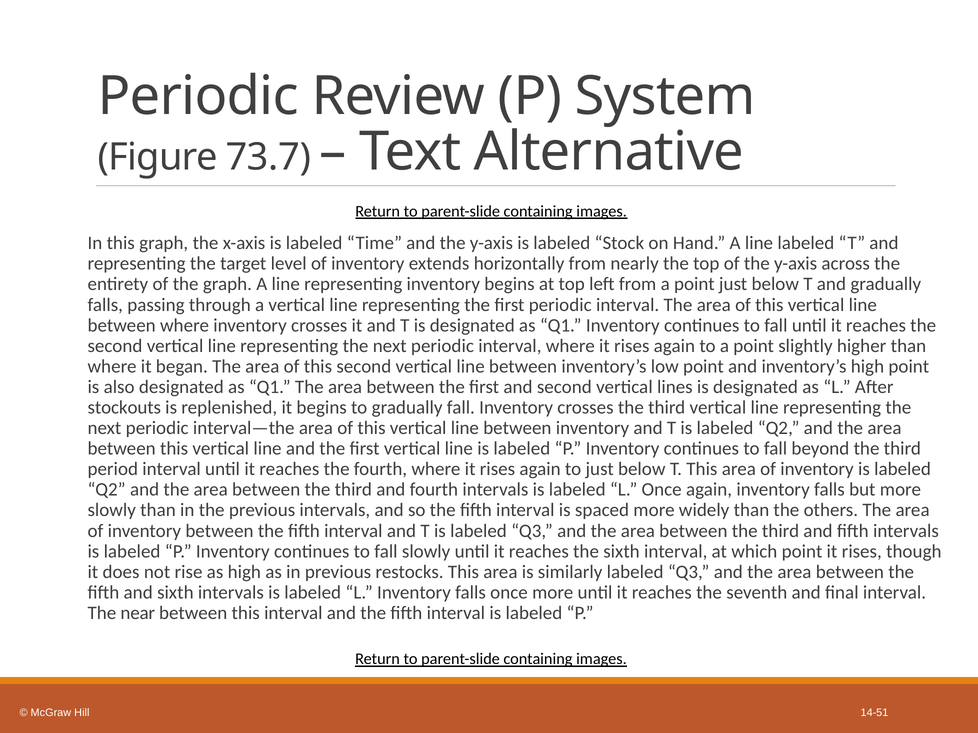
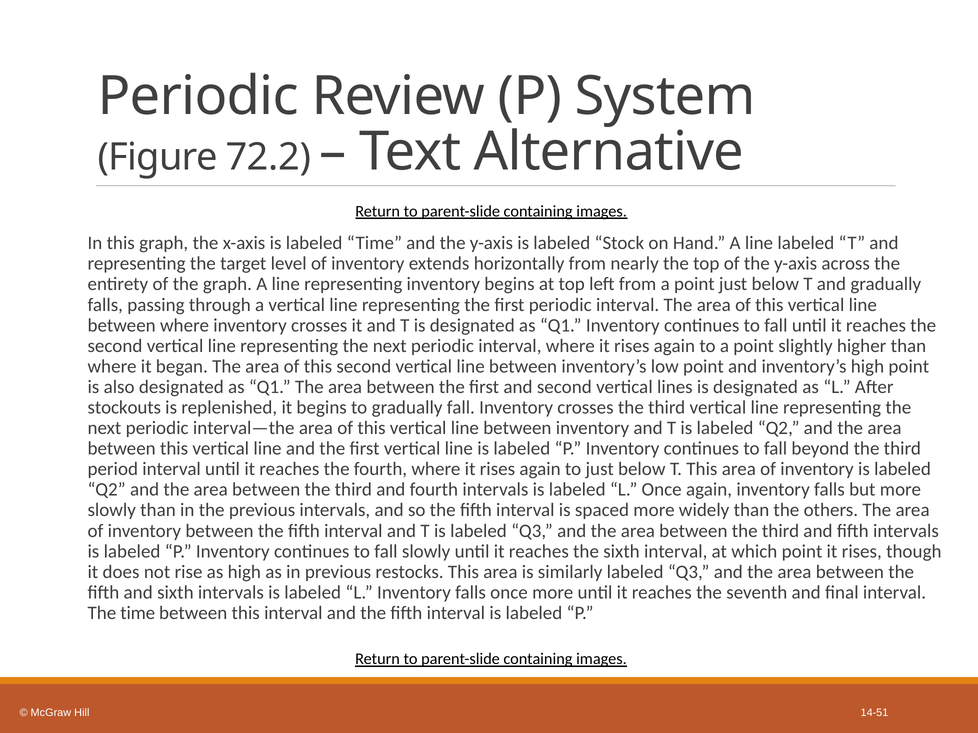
73.7: 73.7 -> 72.2 (268, 157)
The near: near -> time (138, 613)
